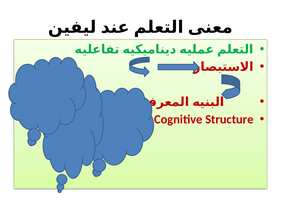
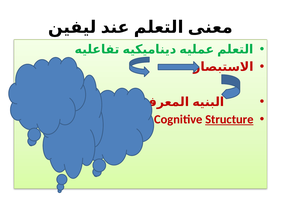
Structure underline: none -> present (229, 119)
